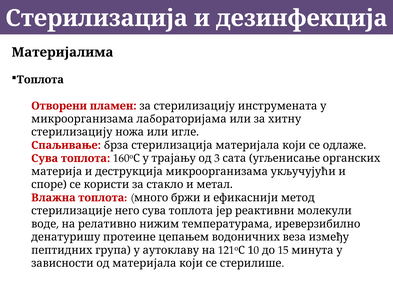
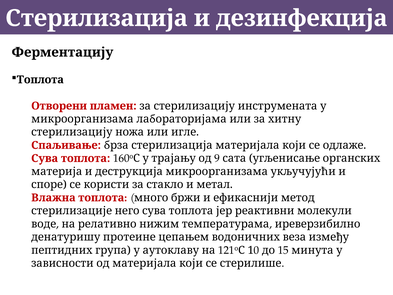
Материјалима: Материјалима -> Ферментацију (62, 52)
3: 3 -> 9 (217, 158)
